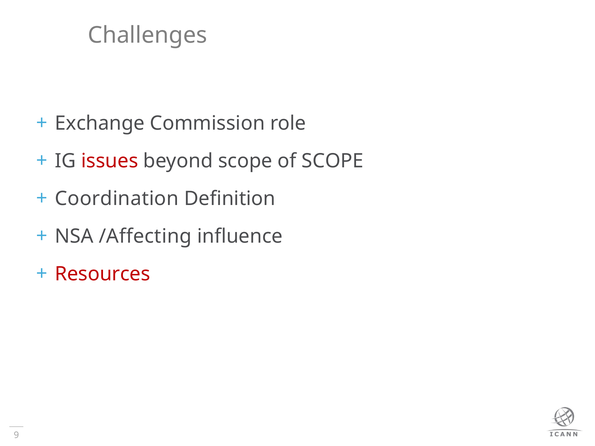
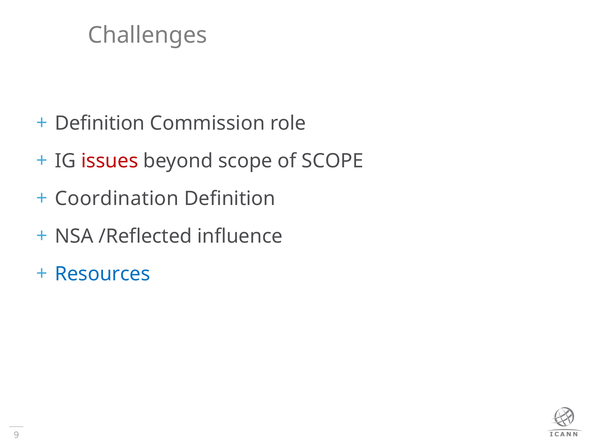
Exchange: Exchange -> Definition (100, 123)
/Affecting: /Affecting -> /Reflected (145, 236)
Resources colour: red -> blue (103, 274)
